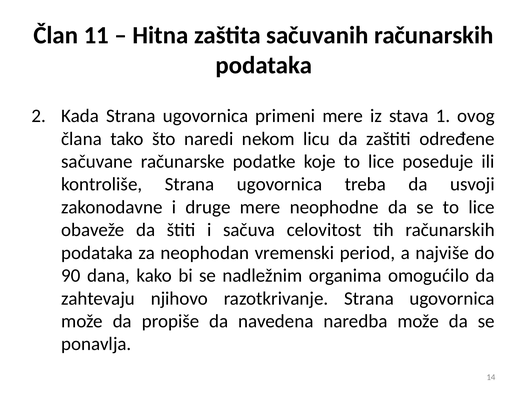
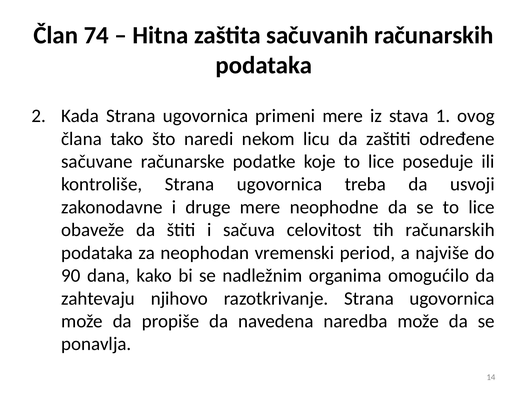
11: 11 -> 74 (96, 35)
